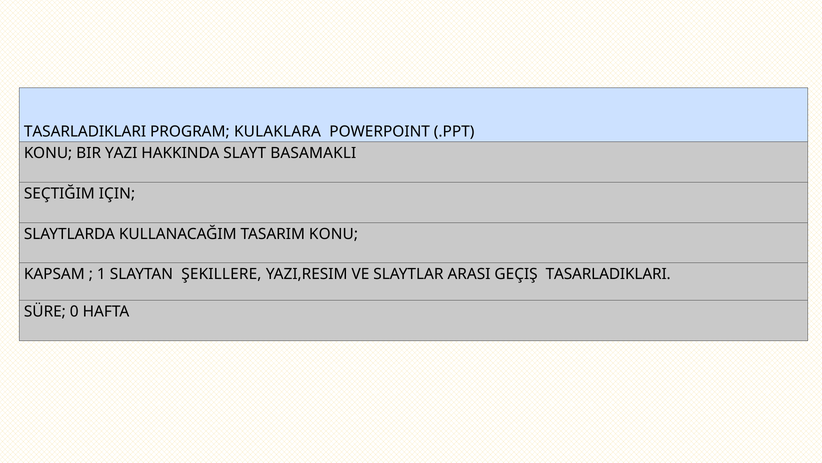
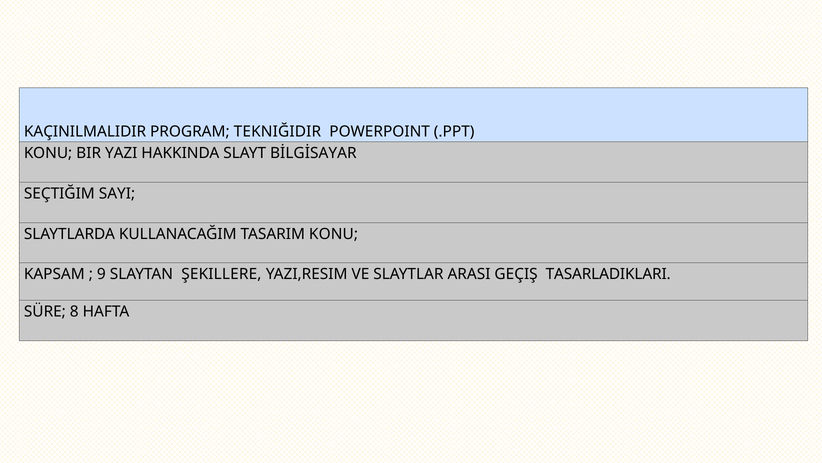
TASARLADIKLARI: TASARLADIKLARI -> KAÇINILMALIDIR (85, 132)
KULAKLARA: KULAKLARA -> TEKNIĞIDIR (277, 132)
BASAMAKLI: BASAMAKLI -> BİLGİSAYAR (313, 153)
IÇIN: IÇIN -> SAYI (117, 193)
1: 1 -> 9 (101, 274)
0: 0 -> 8 (74, 311)
